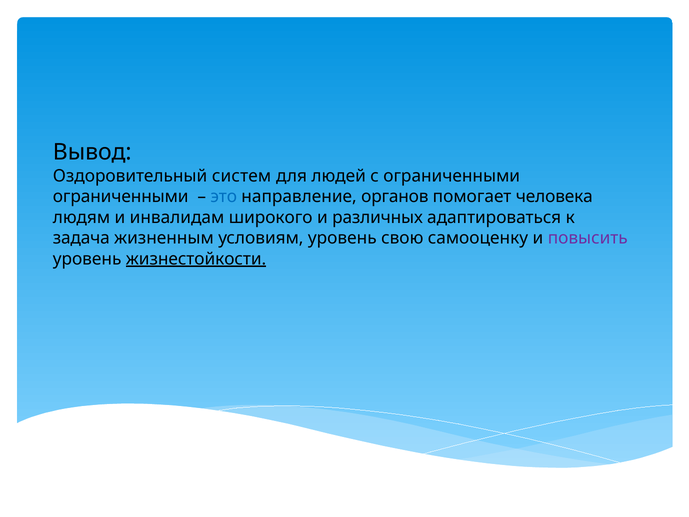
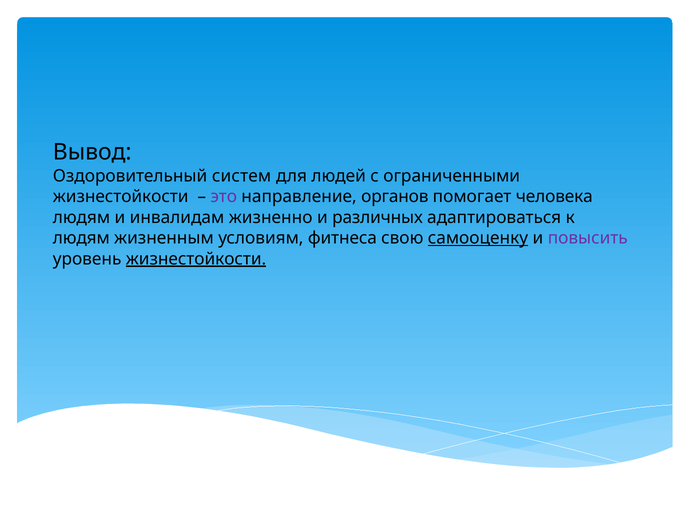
ограниченными: ограниченными -> жизнестойкости (121, 197)
это colour: blue -> purple (224, 197)
широкого: широкого -> жизненно (271, 217)
задача: задача -> людям (81, 238)
условиям уровень: уровень -> фитнеса (342, 238)
самооценку underline: none -> present (478, 238)
